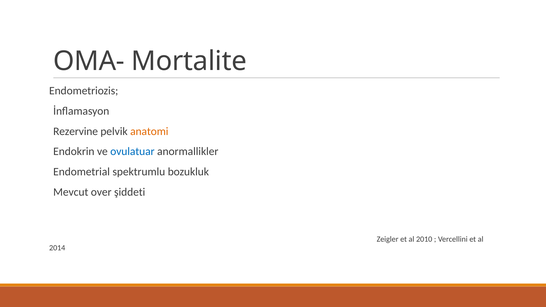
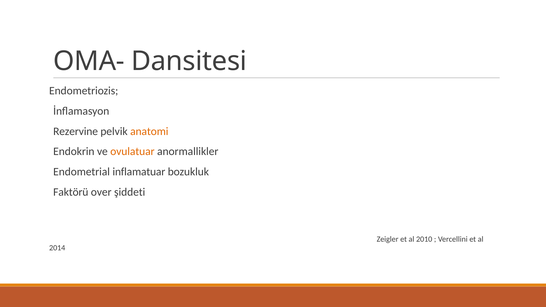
Mortalite: Mortalite -> Dansitesi (189, 61)
ovulatuar colour: blue -> orange (132, 152)
spektrumlu: spektrumlu -> inflamatuar (139, 172)
Mevcut: Mevcut -> Faktörü (71, 192)
